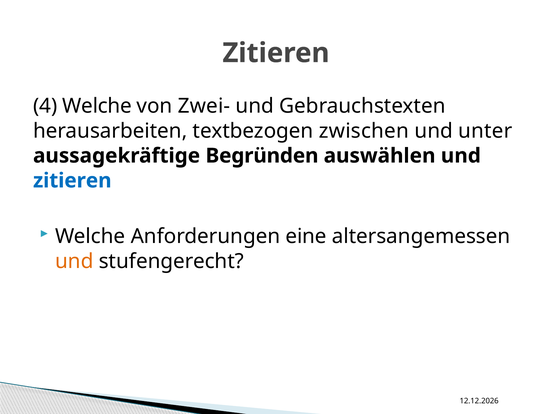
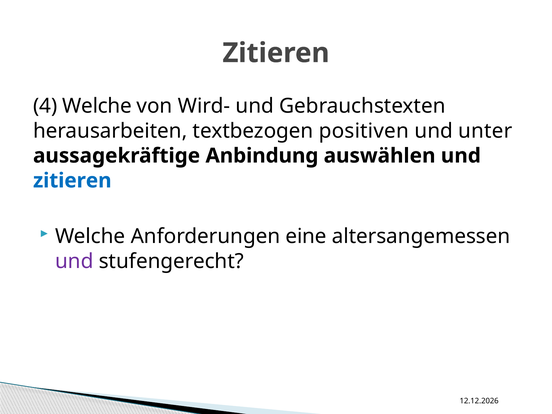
Zwei-: Zwei- -> Wird- (204, 106)
zwischen: zwischen -> positiven (364, 131)
Begründen: Begründen -> Anbindung (262, 156)
und colour: orange -> purple (74, 261)
